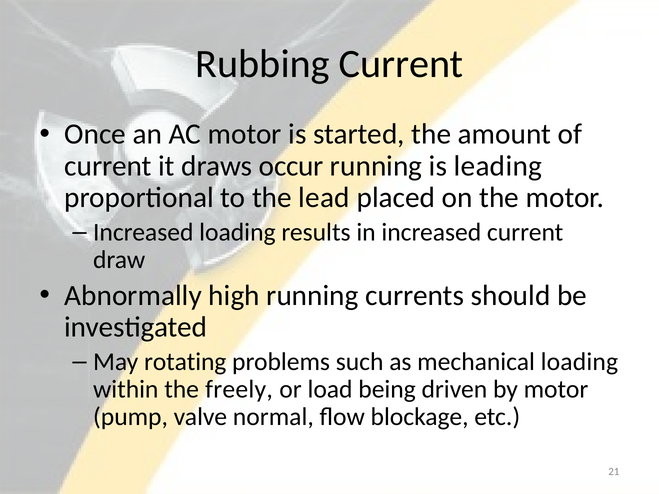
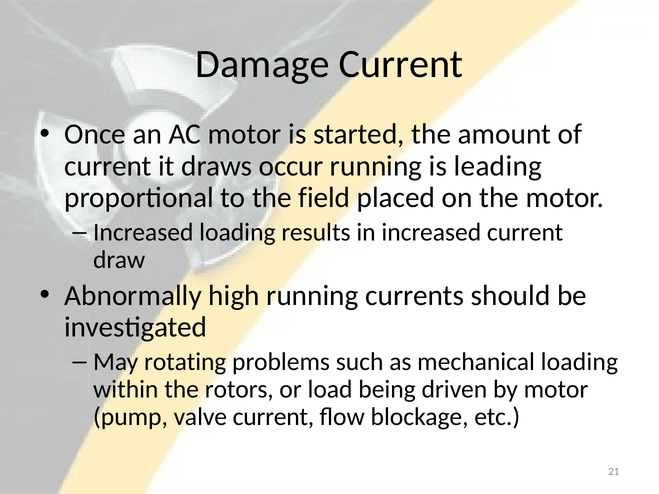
Rubbing: Rubbing -> Damage (263, 64)
lead: lead -> field (324, 198)
freely: freely -> rotors (239, 390)
valve normal: normal -> current (273, 417)
